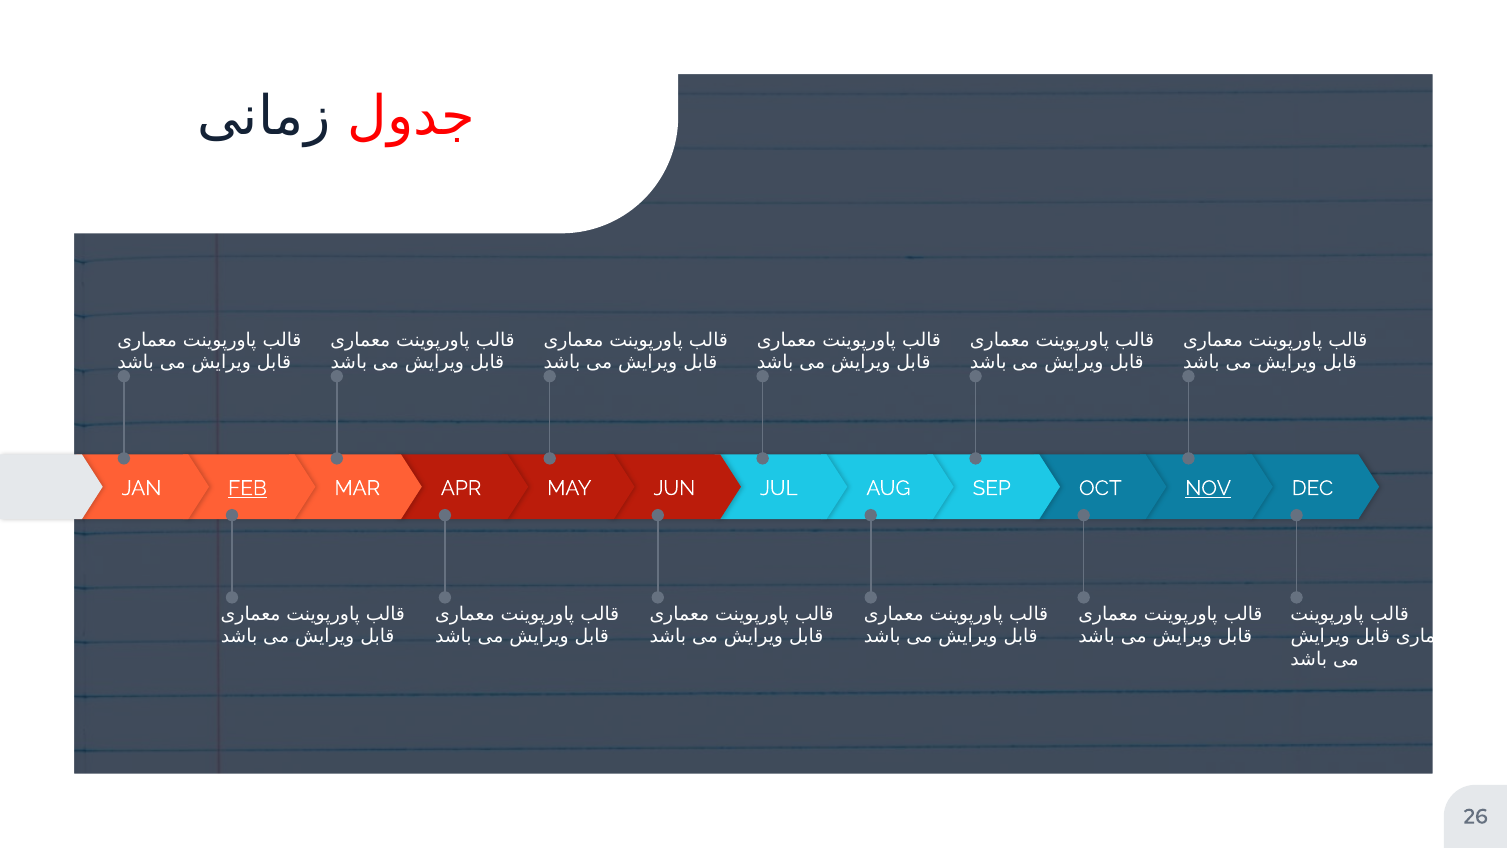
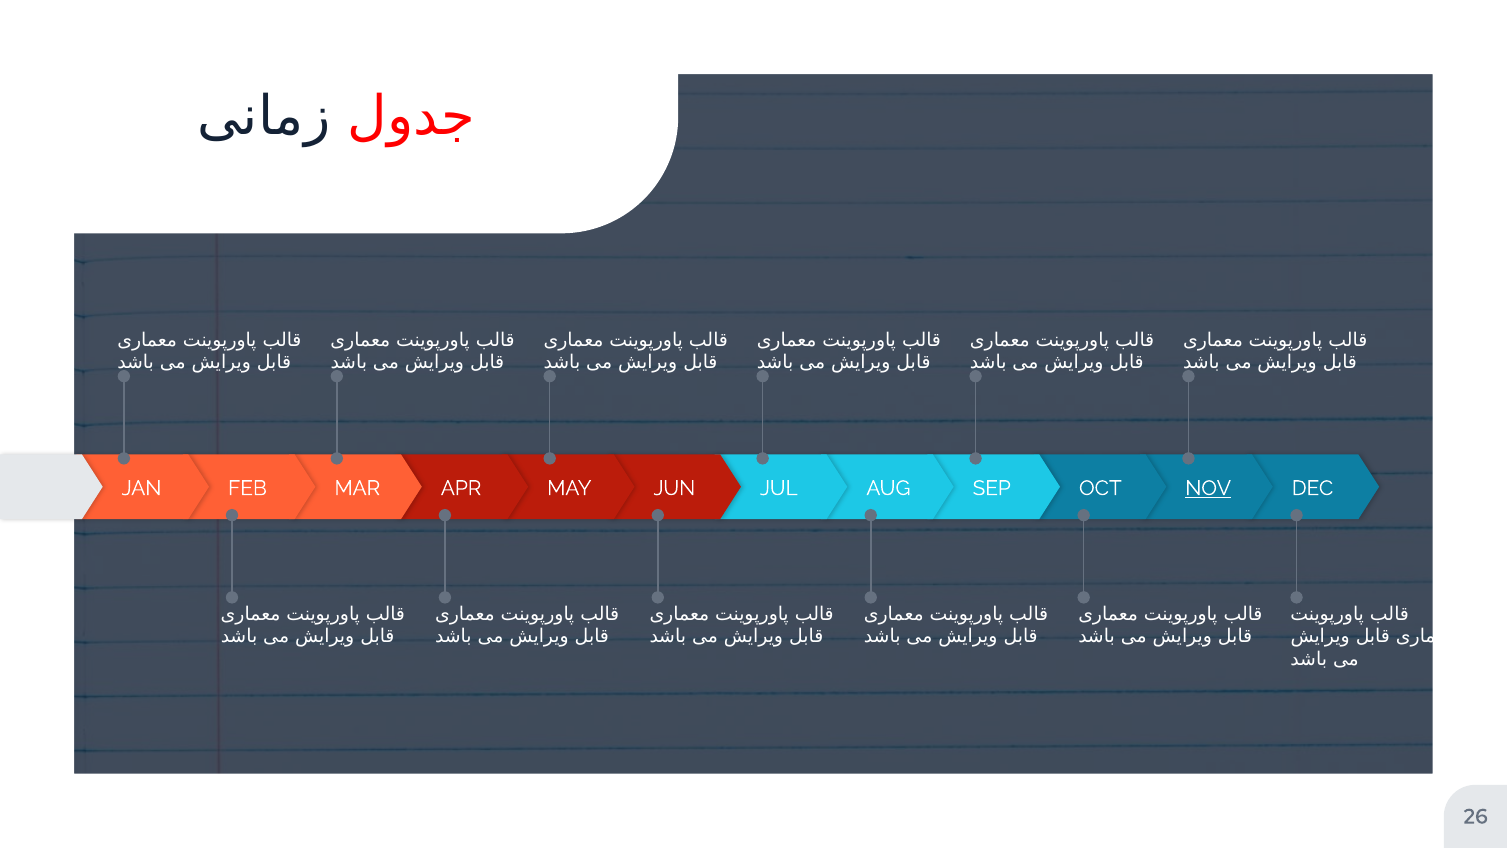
FEB underline: present -> none (247, 488)
